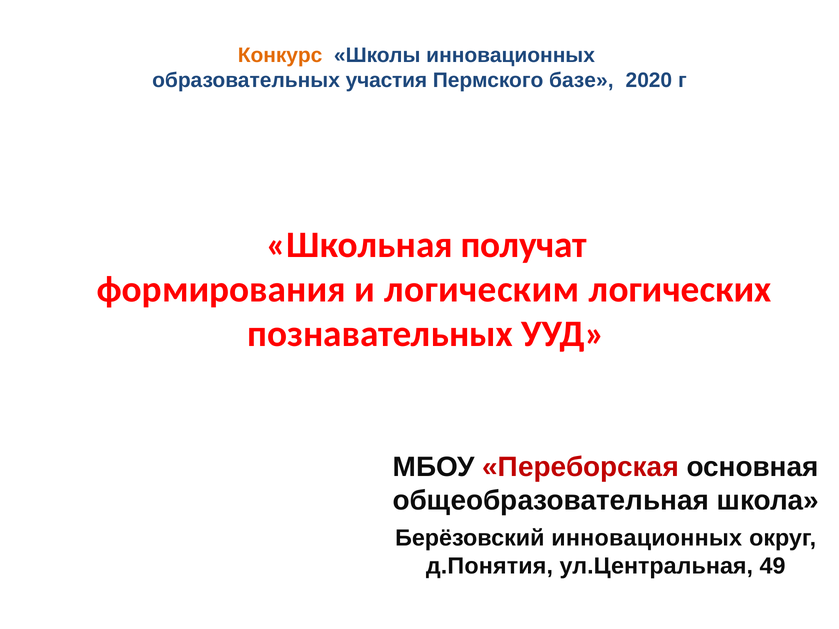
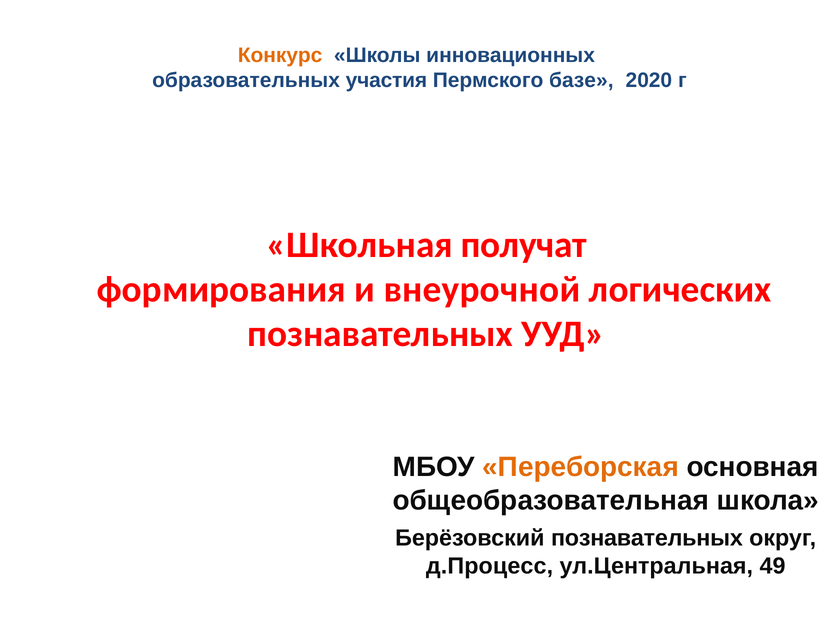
логическим: логическим -> внеурочной (482, 290)
Переборская colour: red -> orange (581, 467)
Берёзовский инновационных: инновационных -> познавательных (647, 538)
д.Понятия: д.Понятия -> д.Процесс (490, 566)
